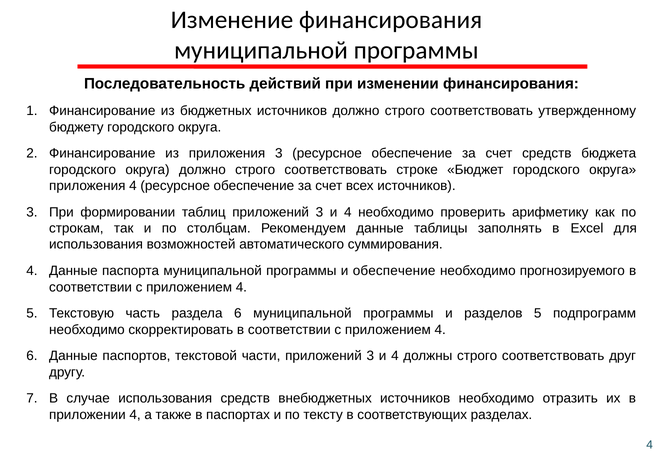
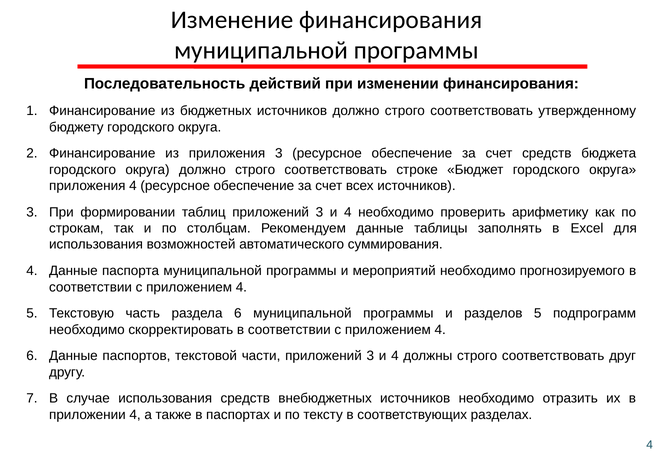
и обеспечение: обеспечение -> мероприятий (394, 271)
